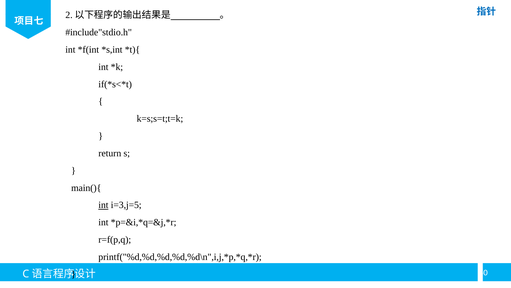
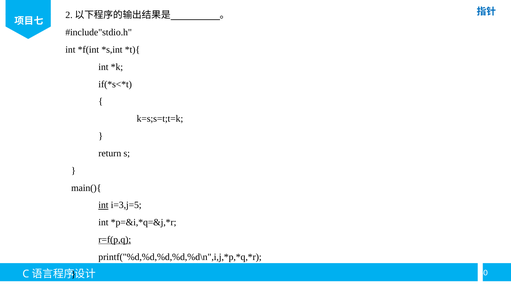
r=f(p,q underline: none -> present (115, 239)
